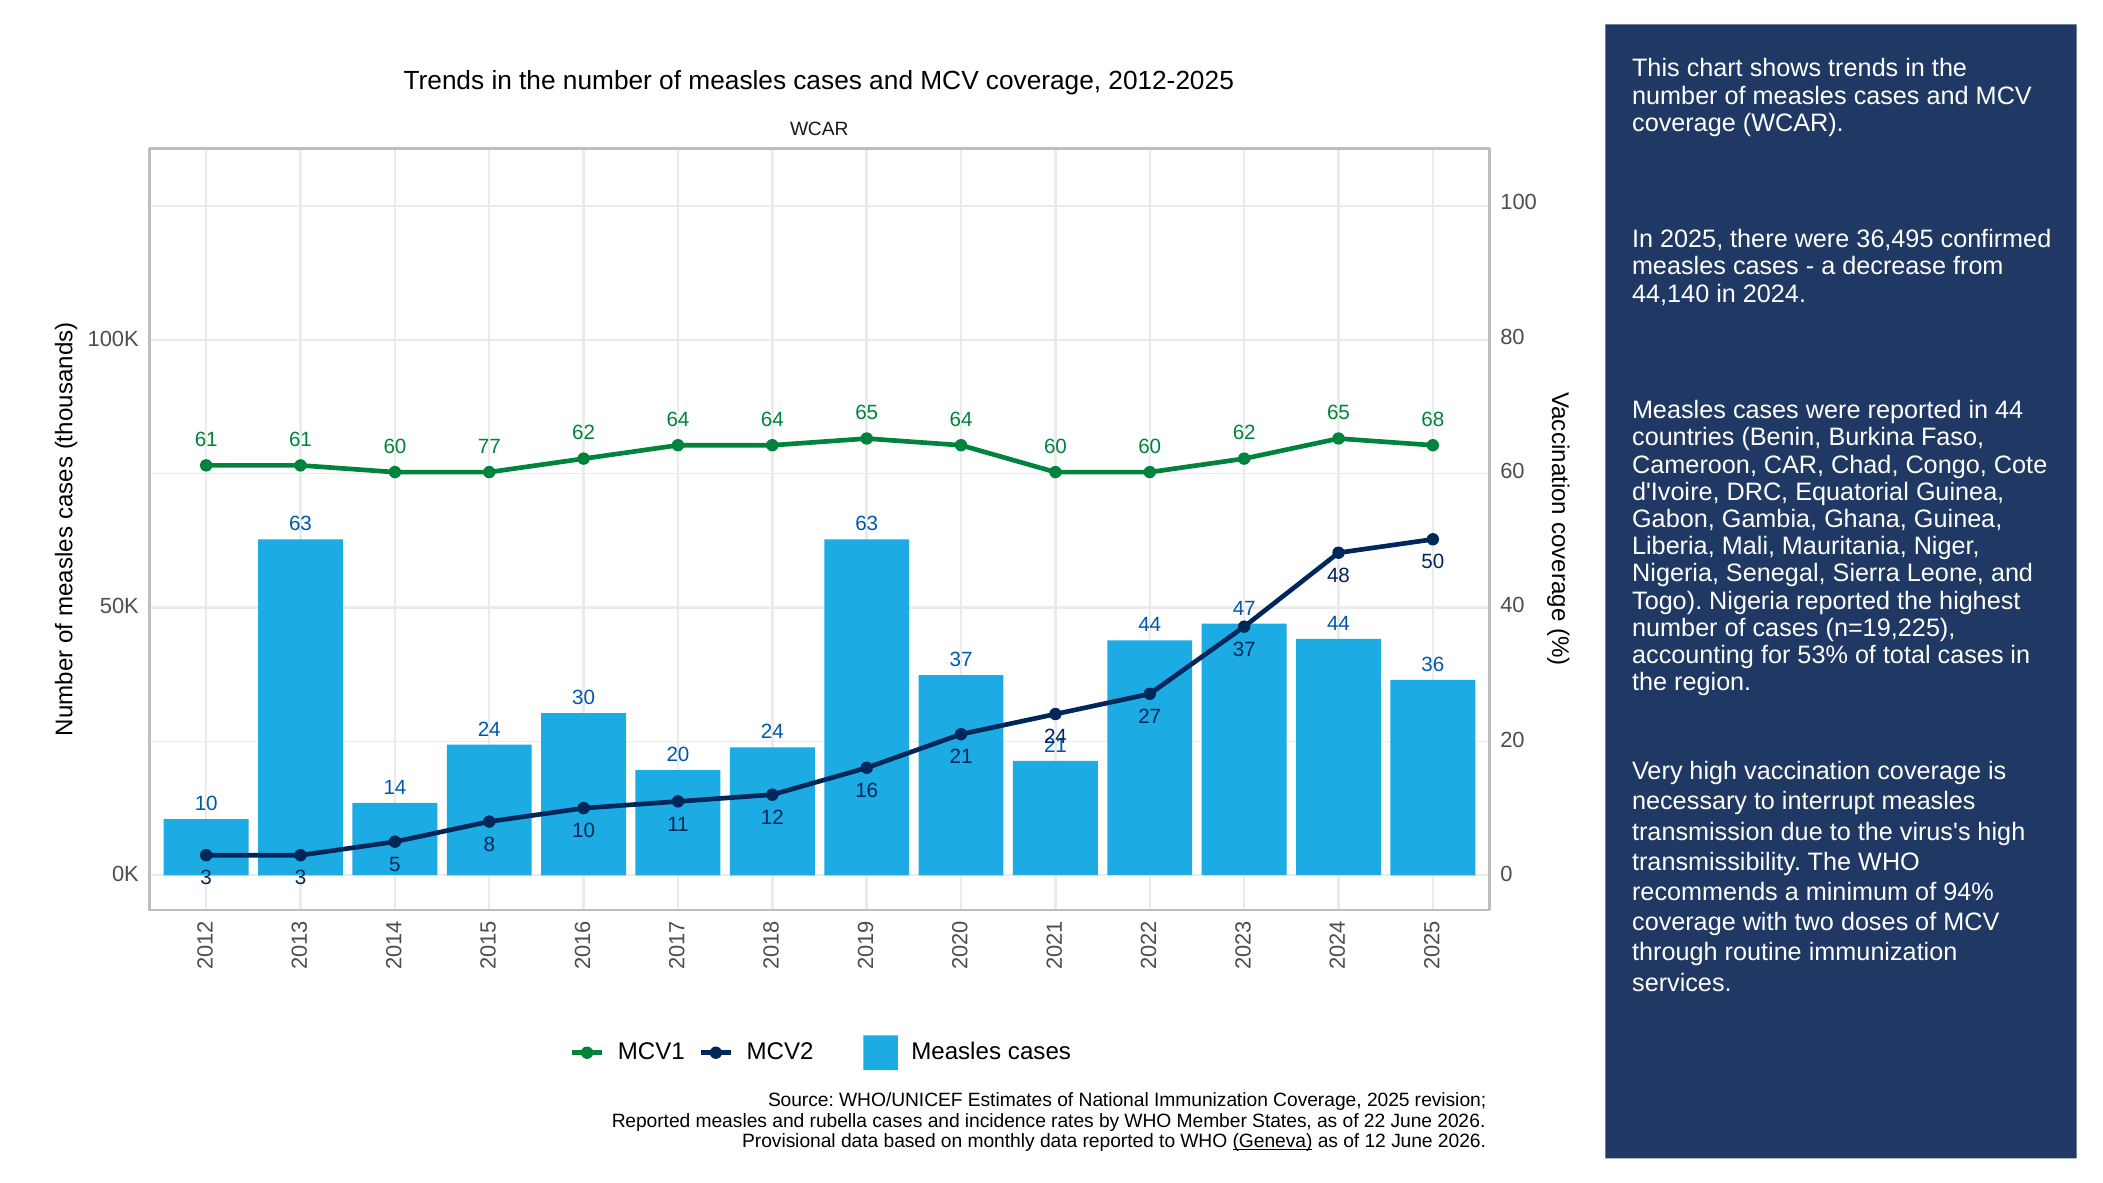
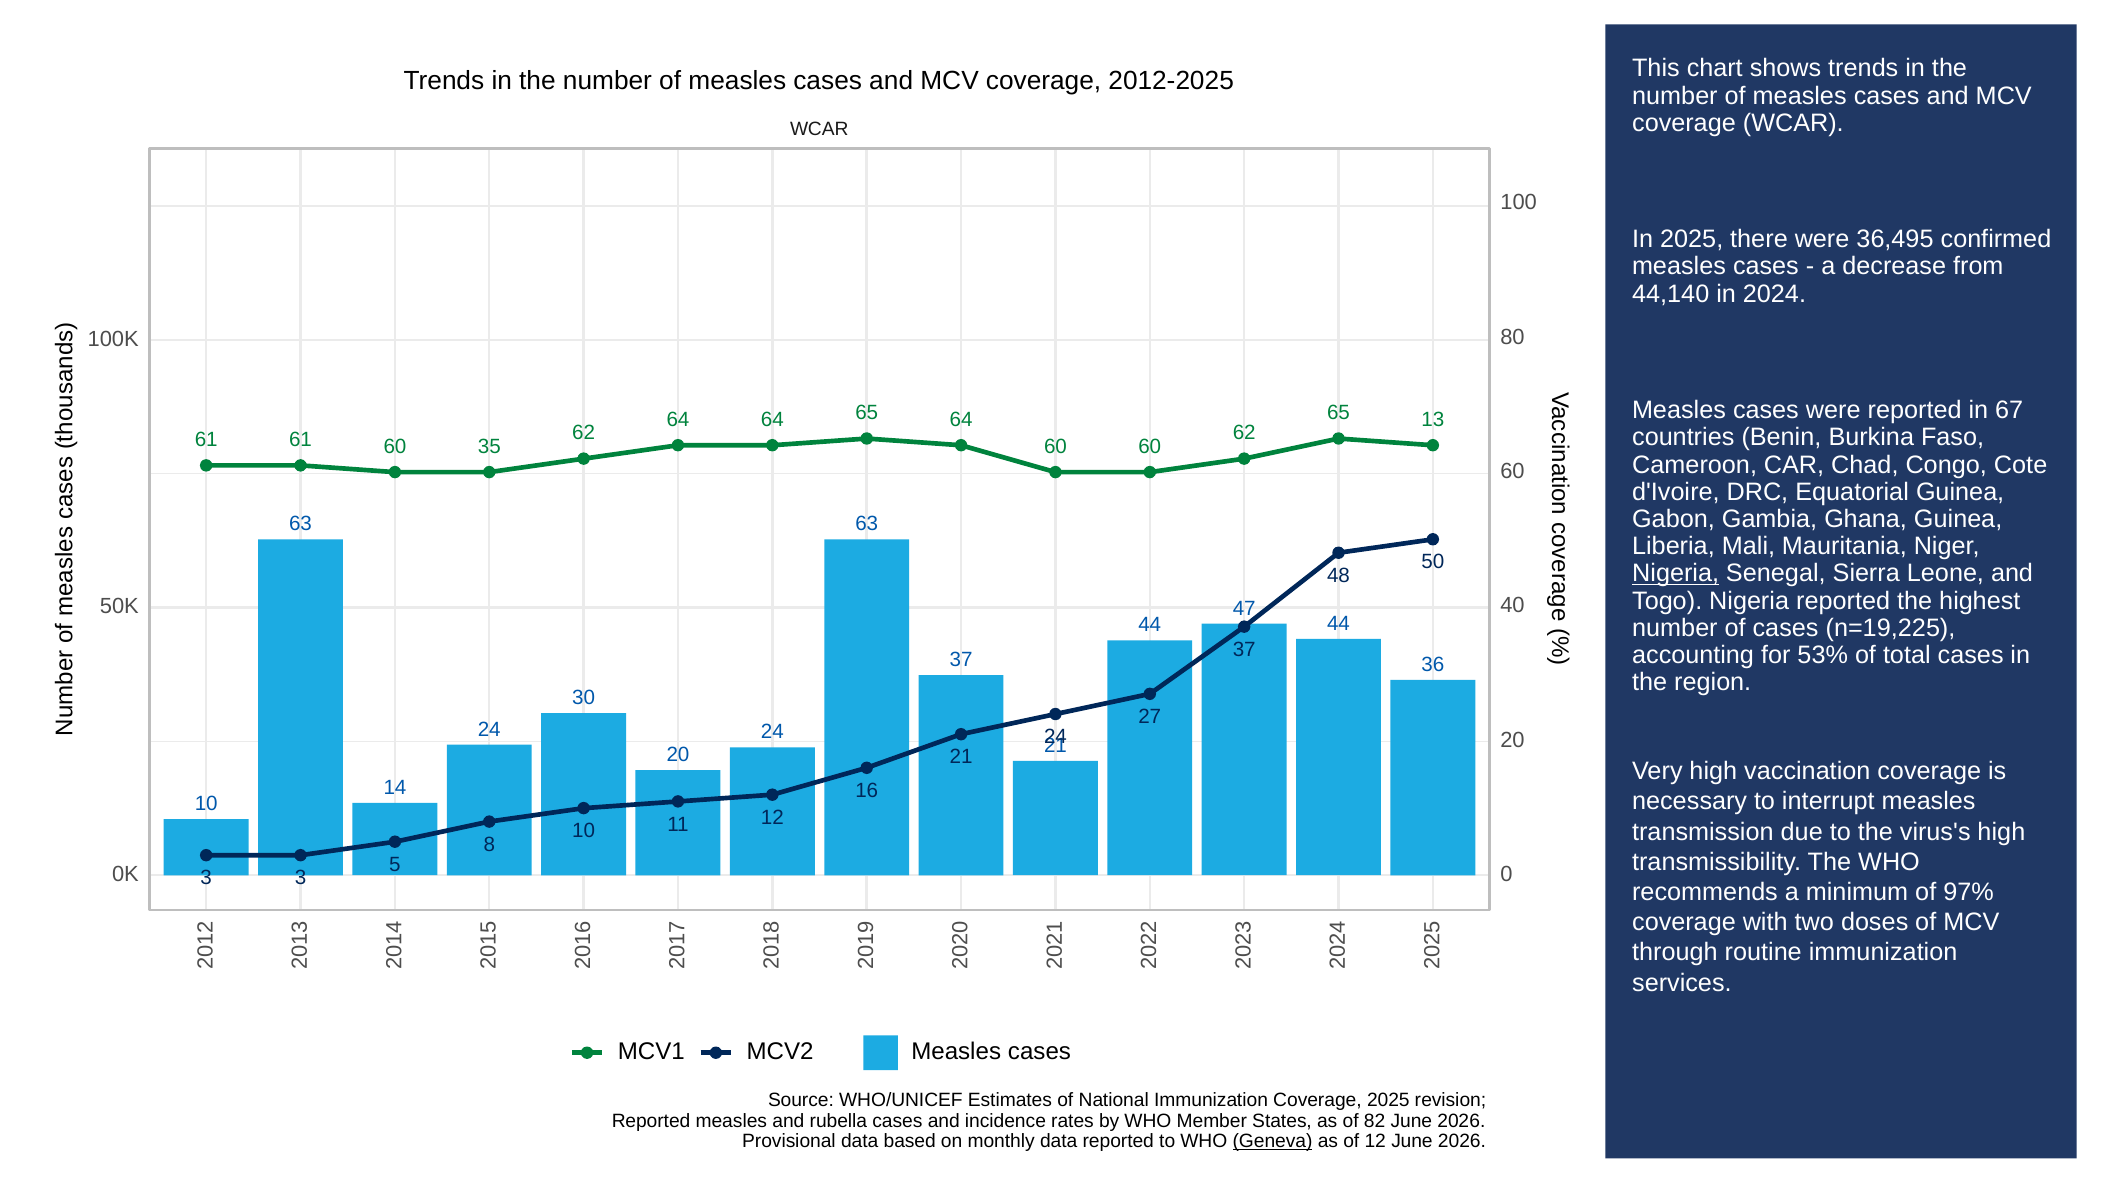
in 44: 44 -> 67 (2009, 410)
68: 68 -> 13 (1433, 419)
77: 77 -> 35 (489, 446)
Nigeria underline: none -> present (1676, 574)
94%: 94% -> 97% (1969, 892)
22: 22 -> 82 (1375, 1121)
